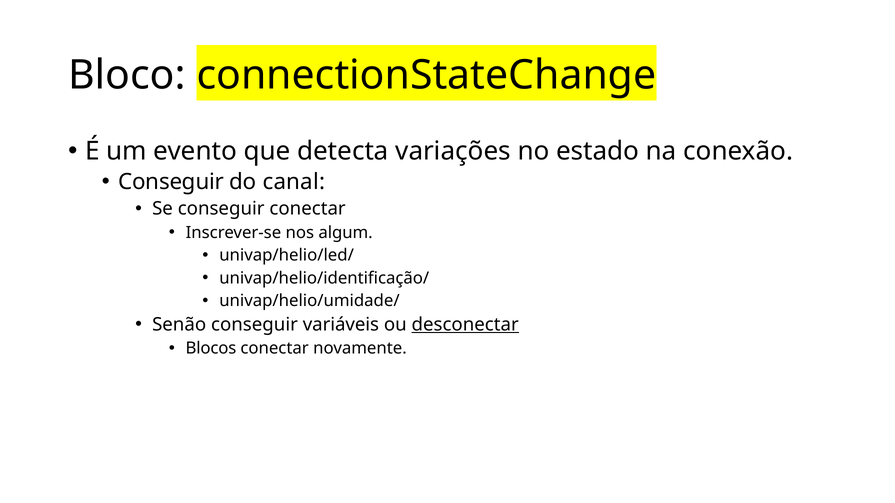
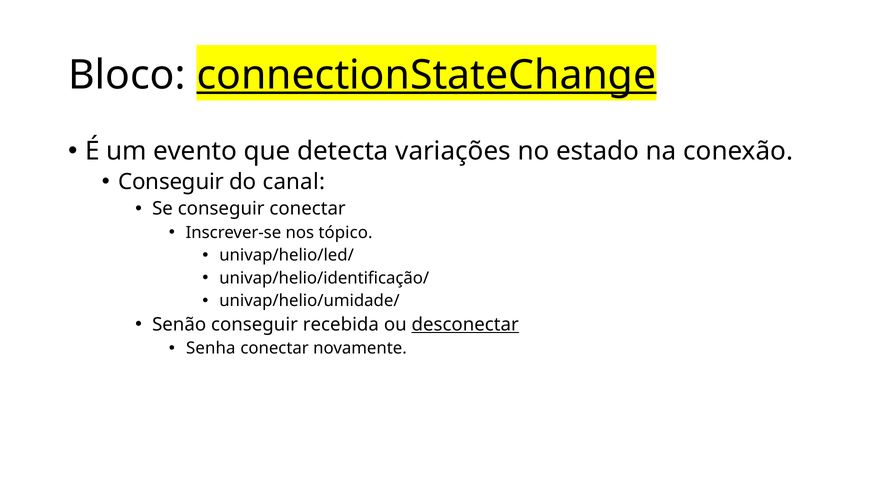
connectionStateChange underline: none -> present (426, 75)
algum: algum -> tópico (345, 233)
variáveis: variáveis -> recebida (341, 325)
Blocos: Blocos -> Senha (211, 349)
